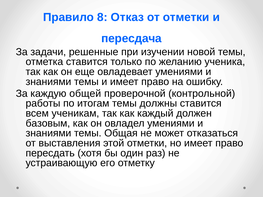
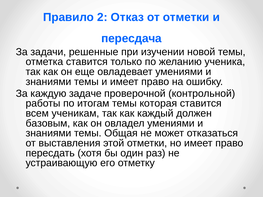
8: 8 -> 2 (102, 17)
общей: общей -> задаче (85, 94)
должны: должны -> которая (158, 104)
